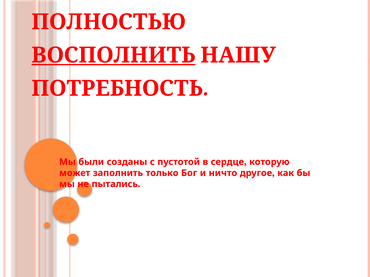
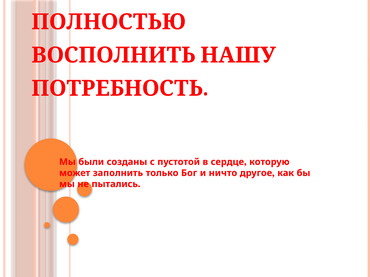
ВОСПОЛНИТЬ underline: present -> none (113, 55)
